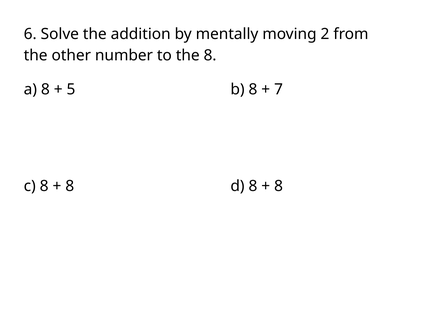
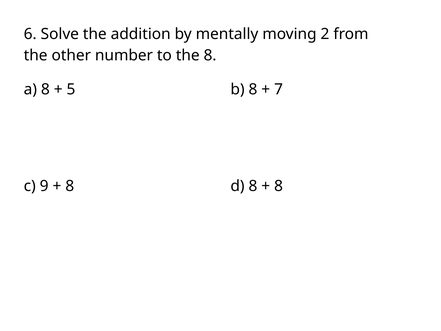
c 8: 8 -> 9 (44, 186)
